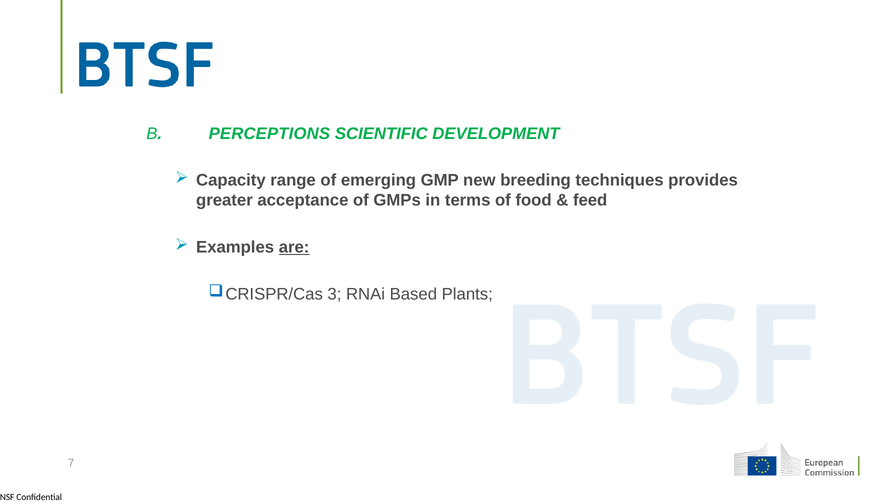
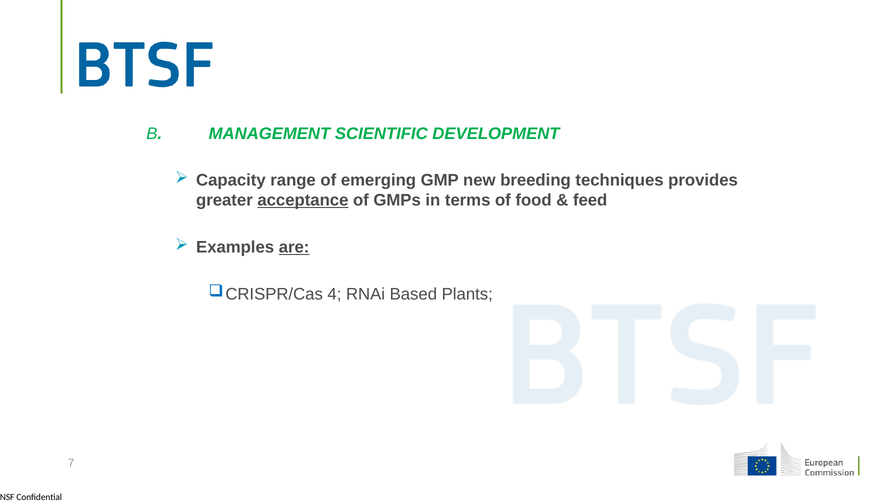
PERCEPTIONS: PERCEPTIONS -> MANAGEMENT (269, 133)
acceptance underline: none -> present (303, 200)
3: 3 -> 4 (334, 294)
